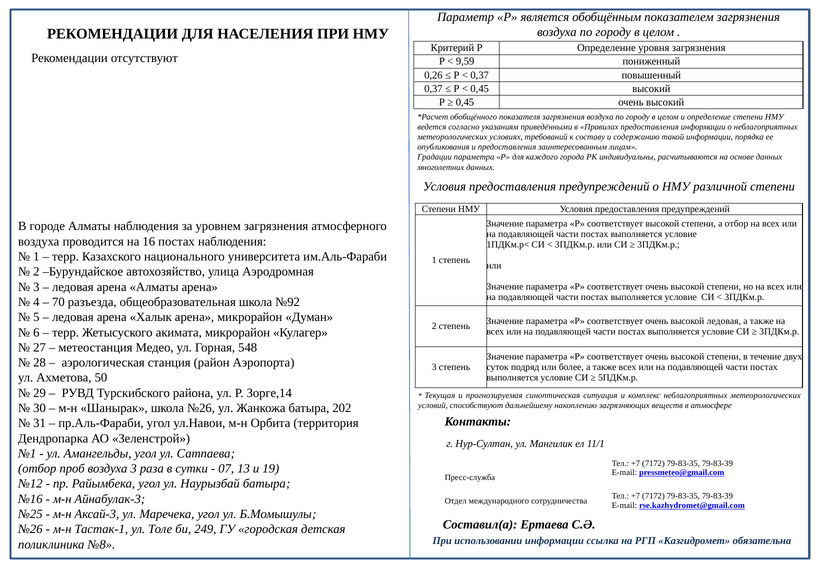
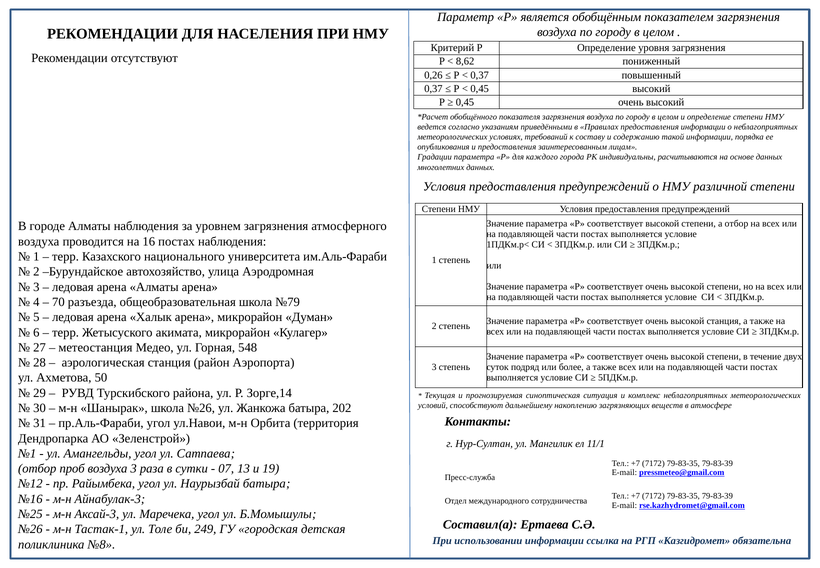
9,59: 9,59 -> 8,62 (465, 61)
№92: №92 -> №79 (288, 302)
высокой ледовая: ледовая -> станция (724, 321)
